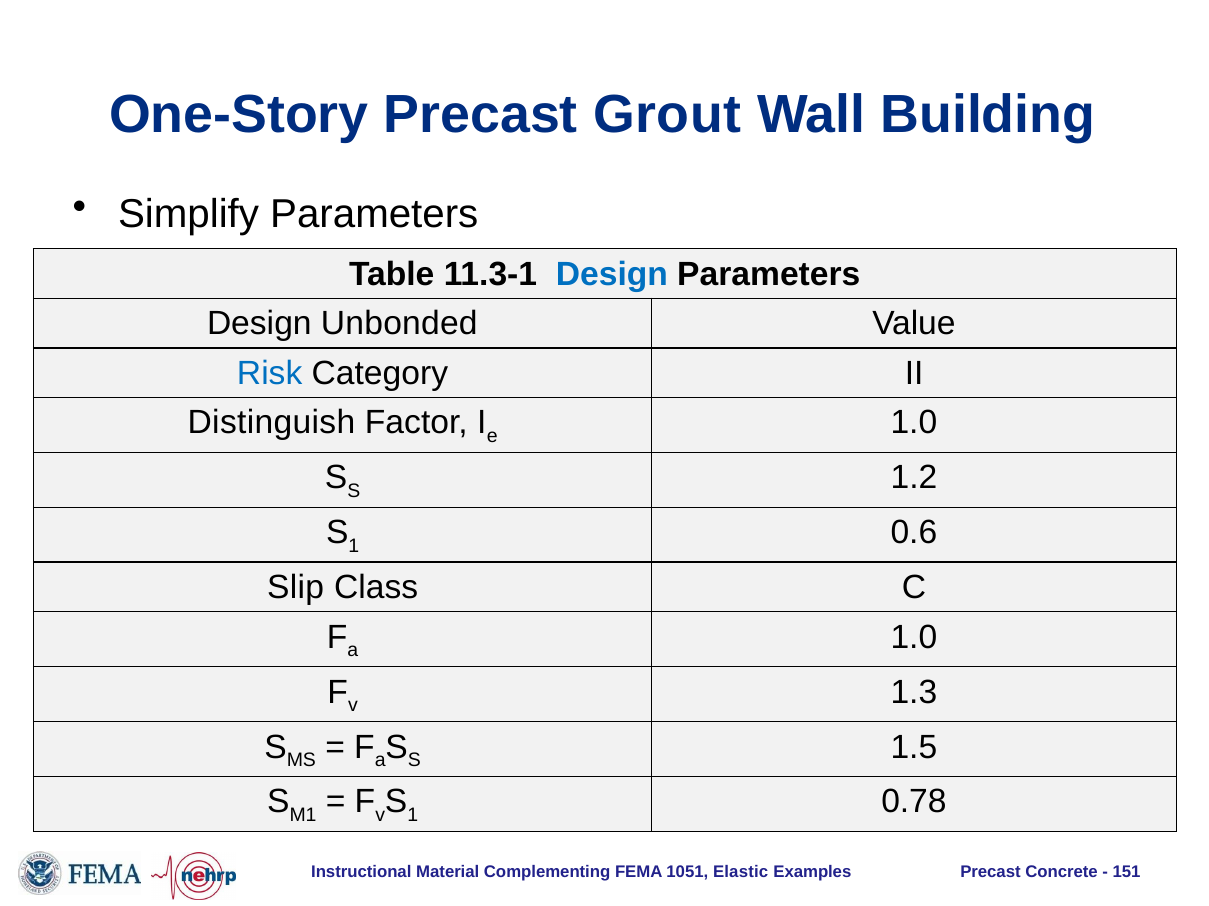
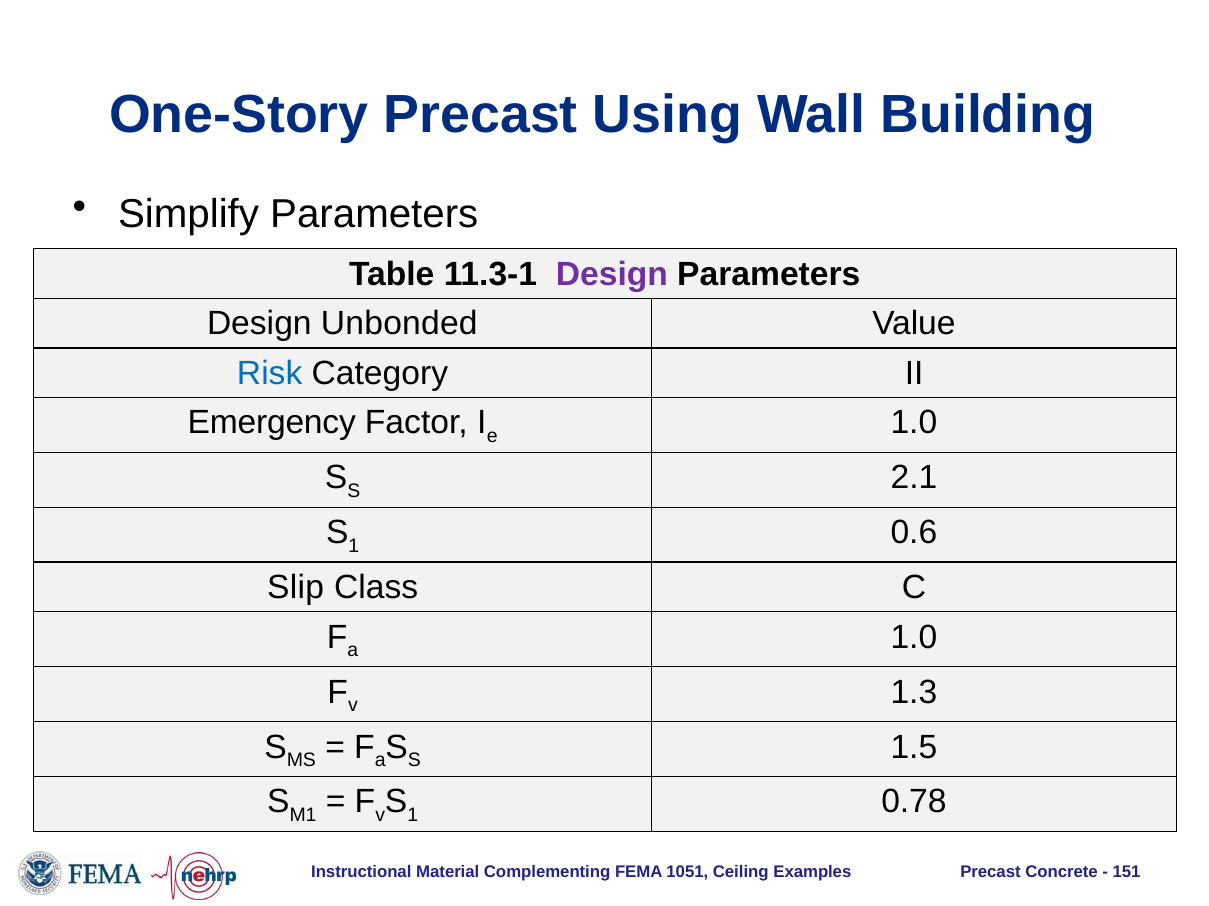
Grout: Grout -> Using (667, 115)
Design colour: blue -> purple (612, 274)
Distinguish: Distinguish -> Emergency (272, 423)
1.2: 1.2 -> 2.1 (914, 478)
Elastic: Elastic -> Ceiling (741, 873)
